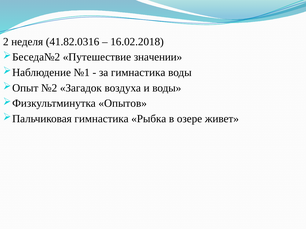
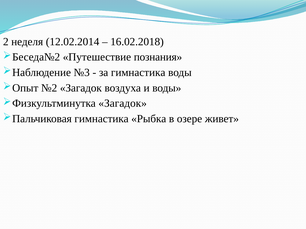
41.82.0316: 41.82.0316 -> 12.02.2014 (73, 42)
значении: значении -> познания (158, 57)
№1: №1 -> №3 (82, 73)
Опытов: Опытов -> Загадок (123, 104)
